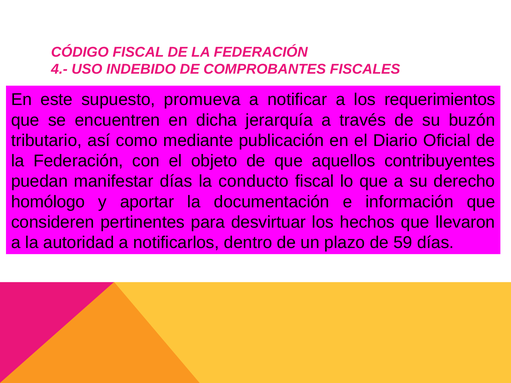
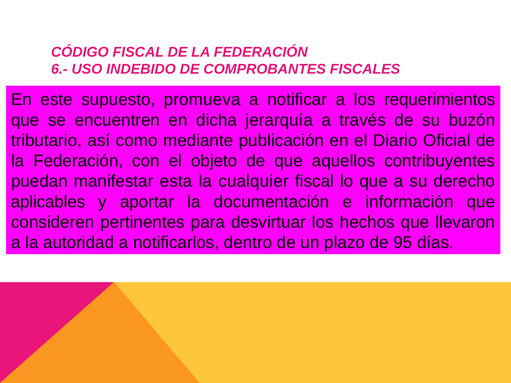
4.-: 4.- -> 6.- (59, 69)
manifestar días: días -> esta (176, 181)
conducto: conducto -> cualquier (254, 181)
homólogo: homólogo -> aplicables (48, 202)
59: 59 -> 95 (403, 243)
